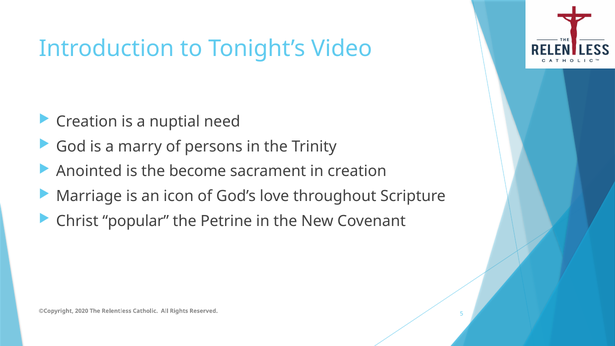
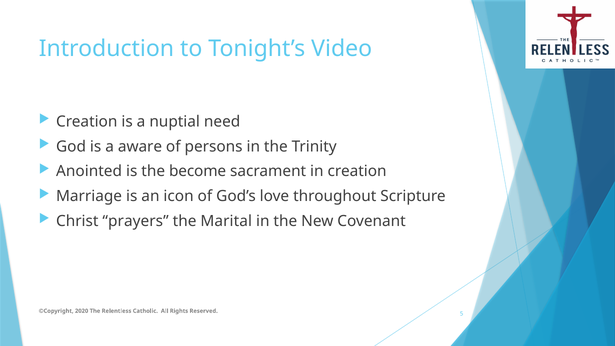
marry: marry -> aware (140, 146)
popular: popular -> prayers (136, 221)
Petrine: Petrine -> Marital (226, 221)
